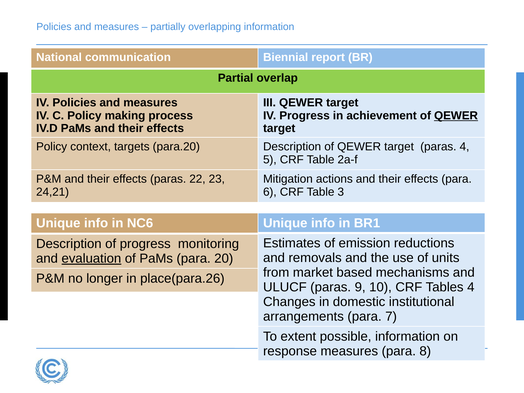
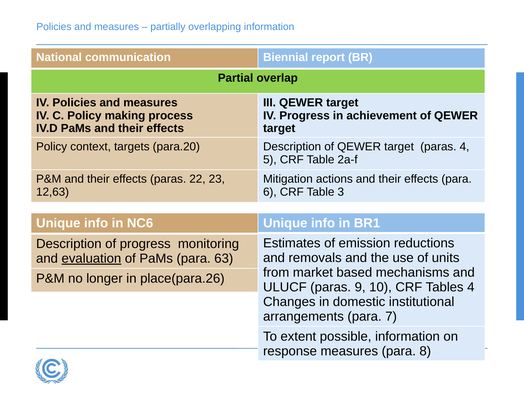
QEWER underline: present -> none (456, 116)
24,21: 24,21 -> 12,63 (53, 192)
20: 20 -> 63 (224, 258)
